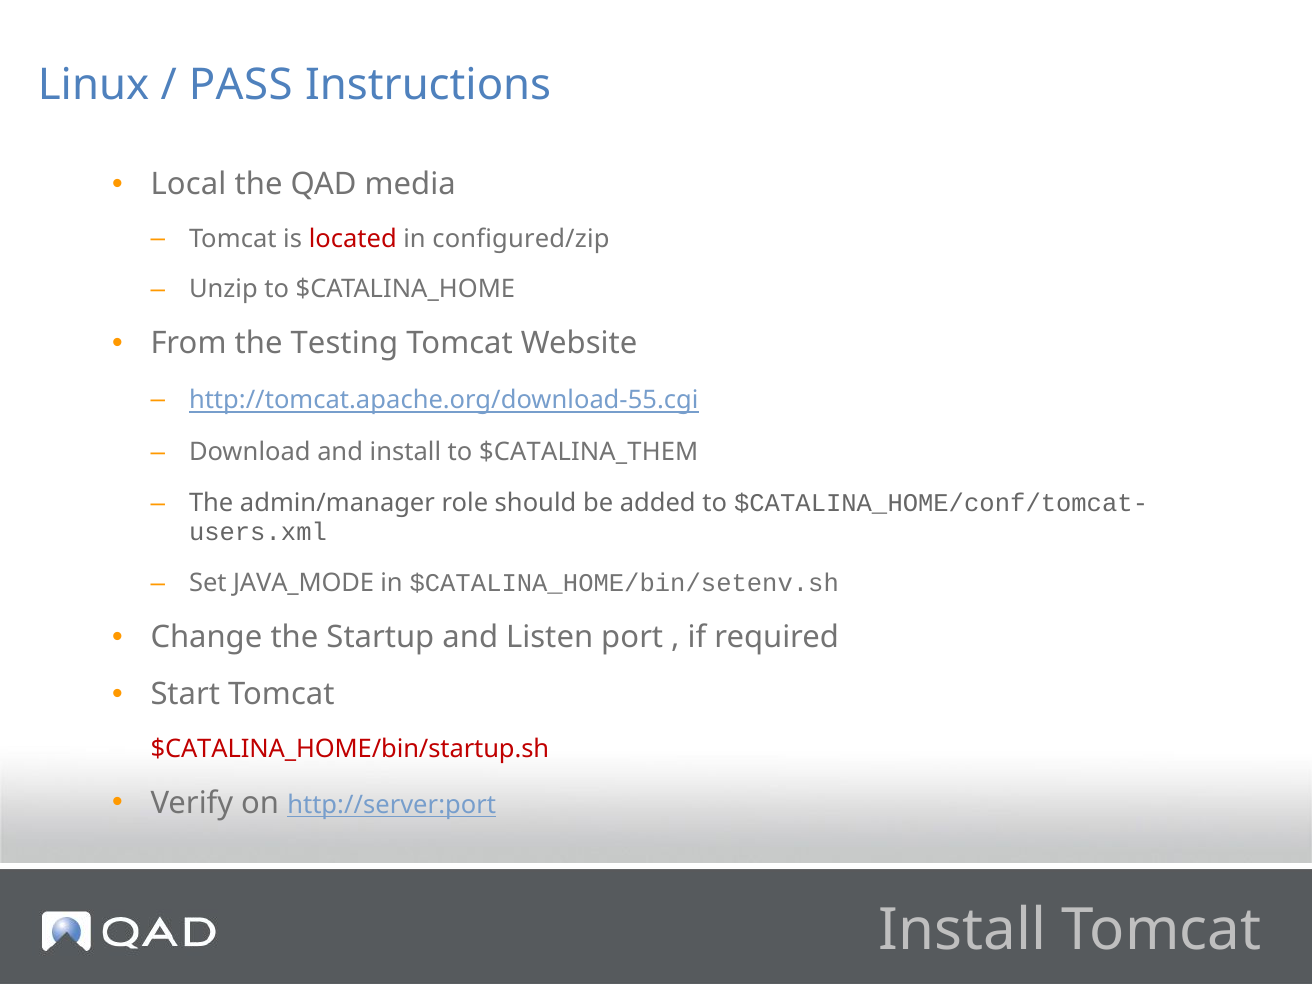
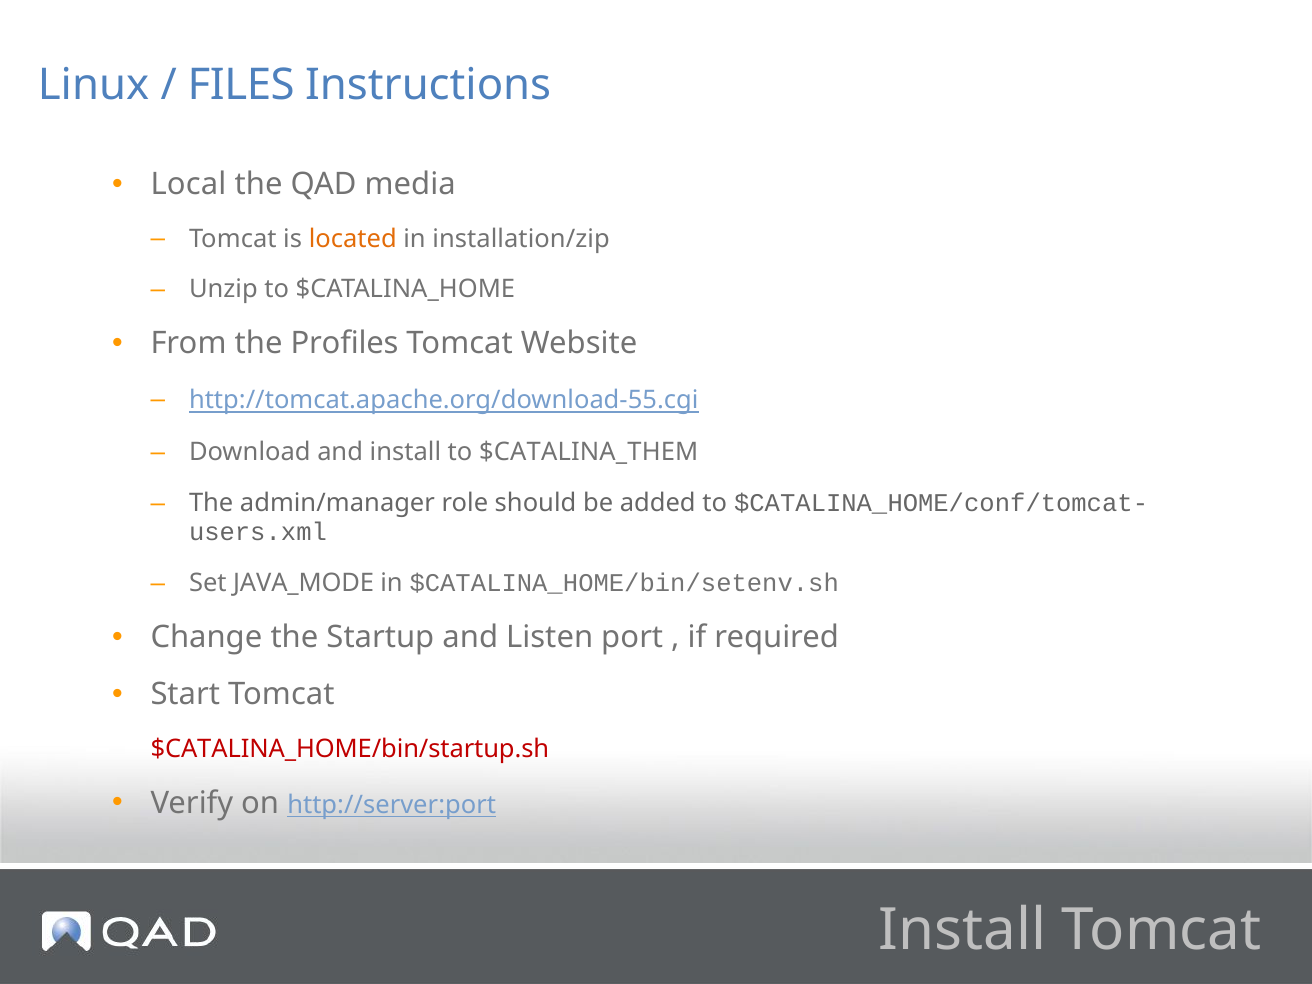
PASS: PASS -> FILES (241, 85)
located colour: red -> orange (353, 239)
configured/zip: configured/zip -> installation/zip (521, 239)
Testing: Testing -> Profiles (345, 344)
